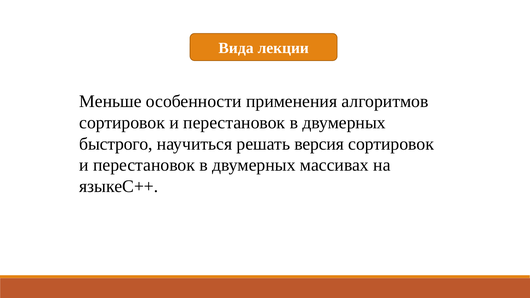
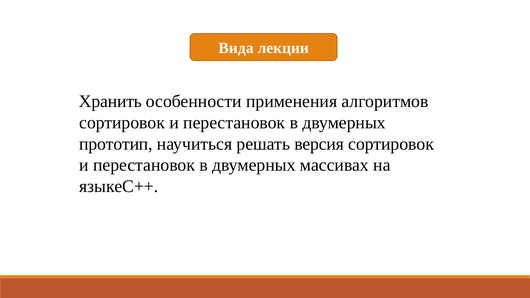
Меньше: Меньше -> Хранить (110, 102)
быстрого: быстрого -> прототип (116, 144)
